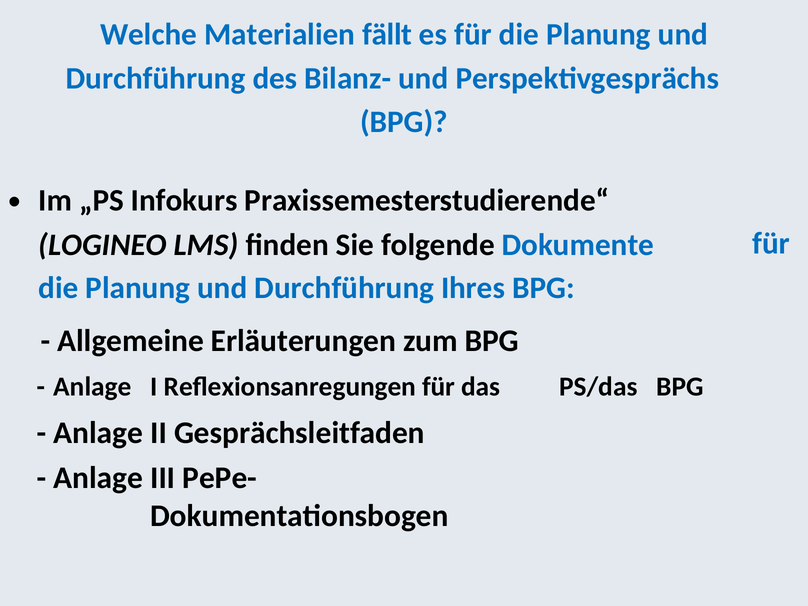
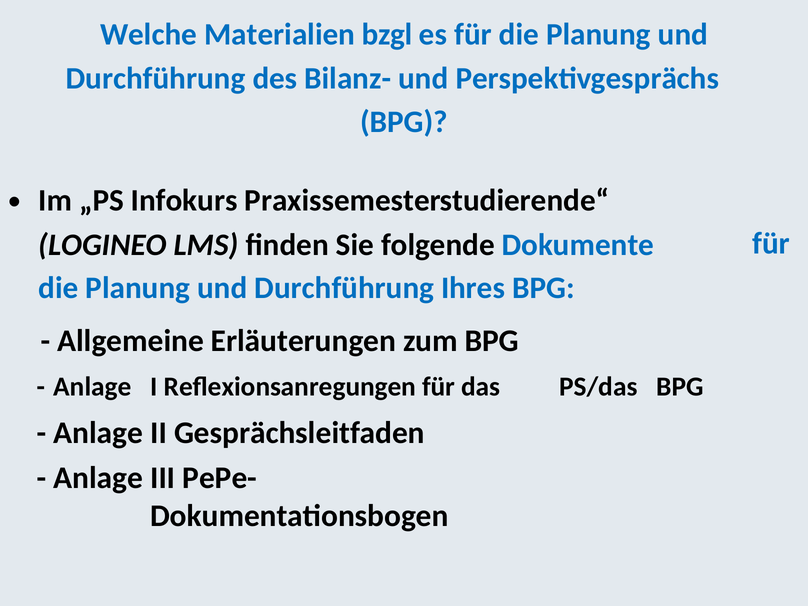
fällt: fällt -> bzgl (387, 34)
